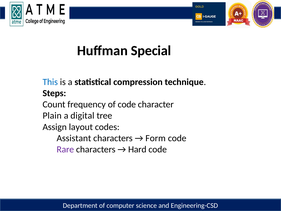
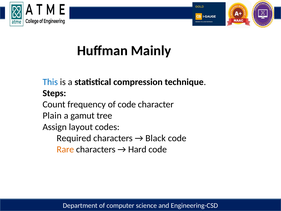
Special: Special -> Mainly (151, 51)
digital: digital -> gamut (83, 116)
Assistant: Assistant -> Required (74, 138)
Form: Form -> Black (156, 138)
Rare colour: purple -> orange (65, 149)
